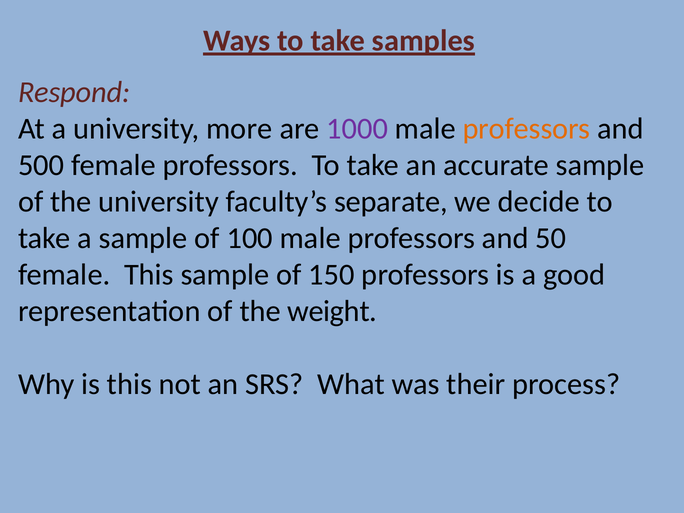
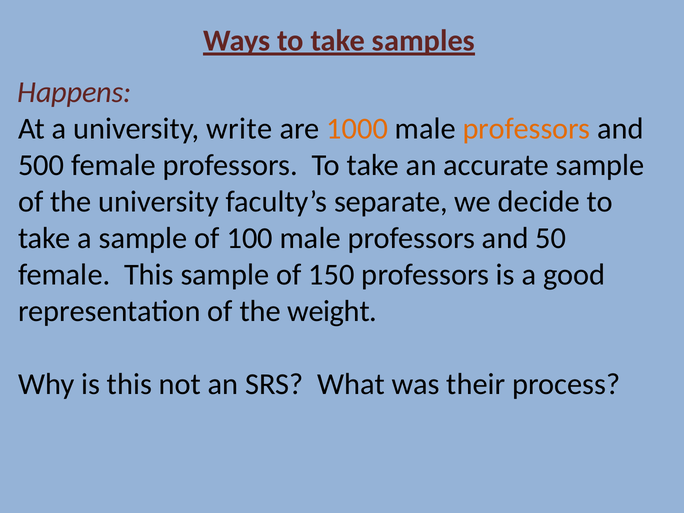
Respond: Respond -> Happens (74, 92)
more: more -> write (239, 129)
1000 colour: purple -> orange (357, 129)
